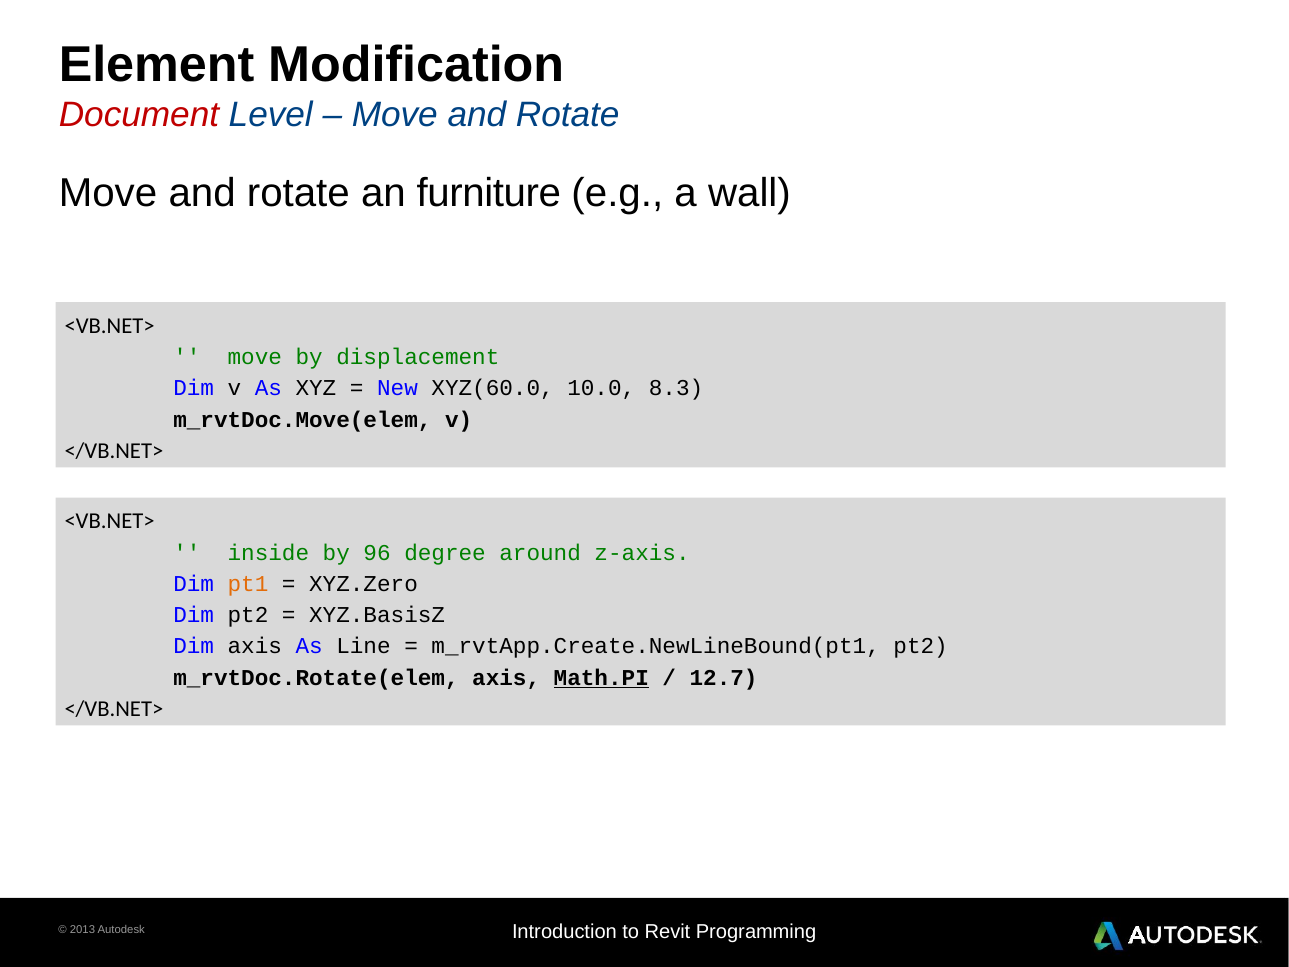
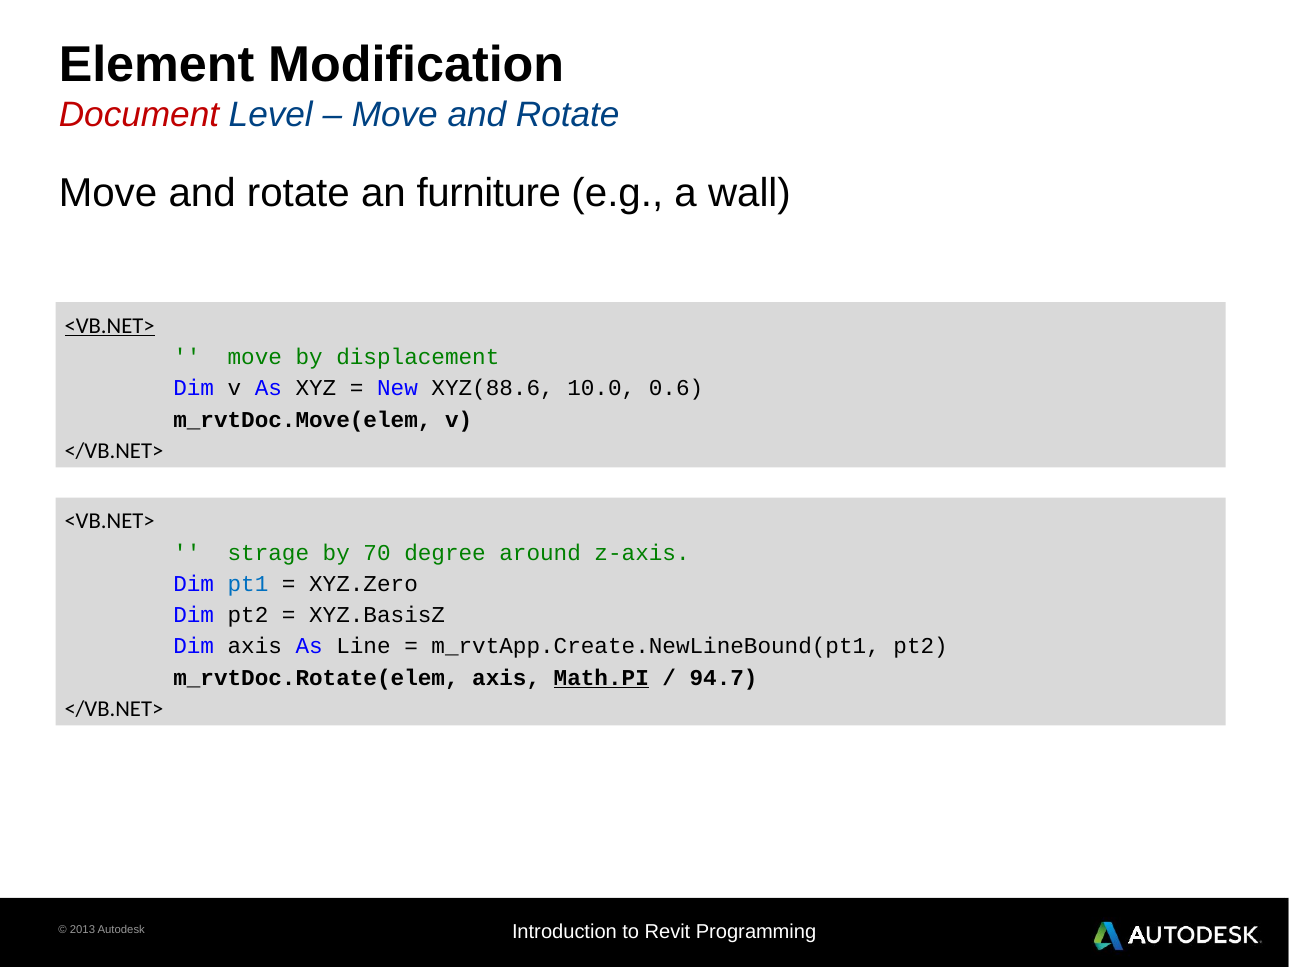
<VB.NET> underline: none -> present (110, 326)
XYZ(60.0: XYZ(60.0 -> XYZ(88.6 (493, 388)
8.3: 8.3 -> 0.6 (676, 388)
inside: inside -> strage (268, 552)
96: 96 -> 70 (377, 552)
pt1 colour: orange -> blue (248, 584)
12.7: 12.7 -> 94.7 (724, 677)
